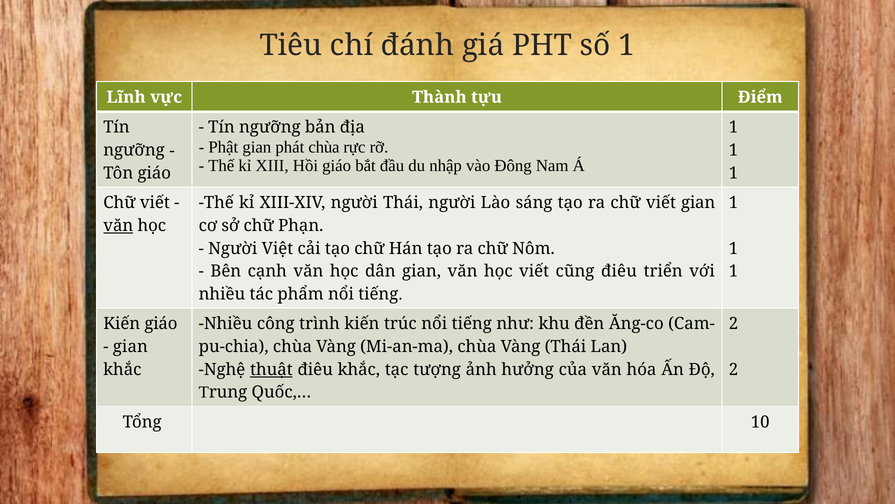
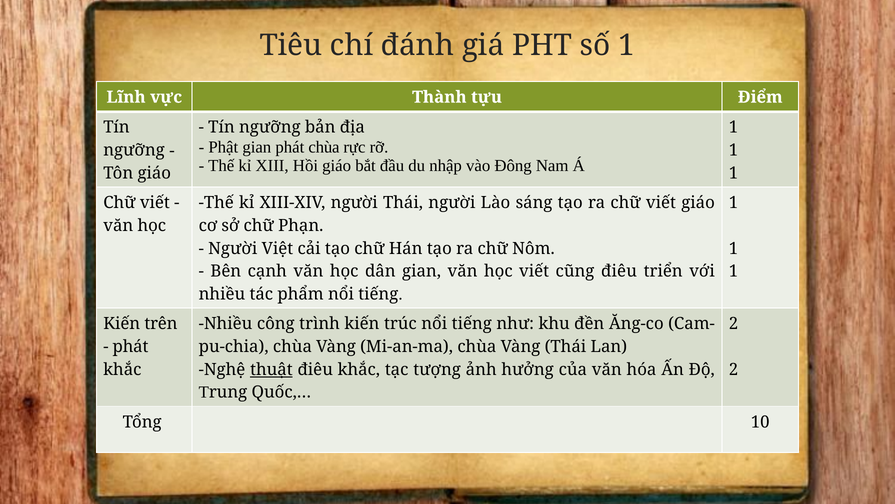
viết gian: gian -> giáo (698, 203)
văn underline: present -> none (118, 225)
Kiến giáo: giáo -> trên (161, 323)
gian: gian -> phát (131, 346)
